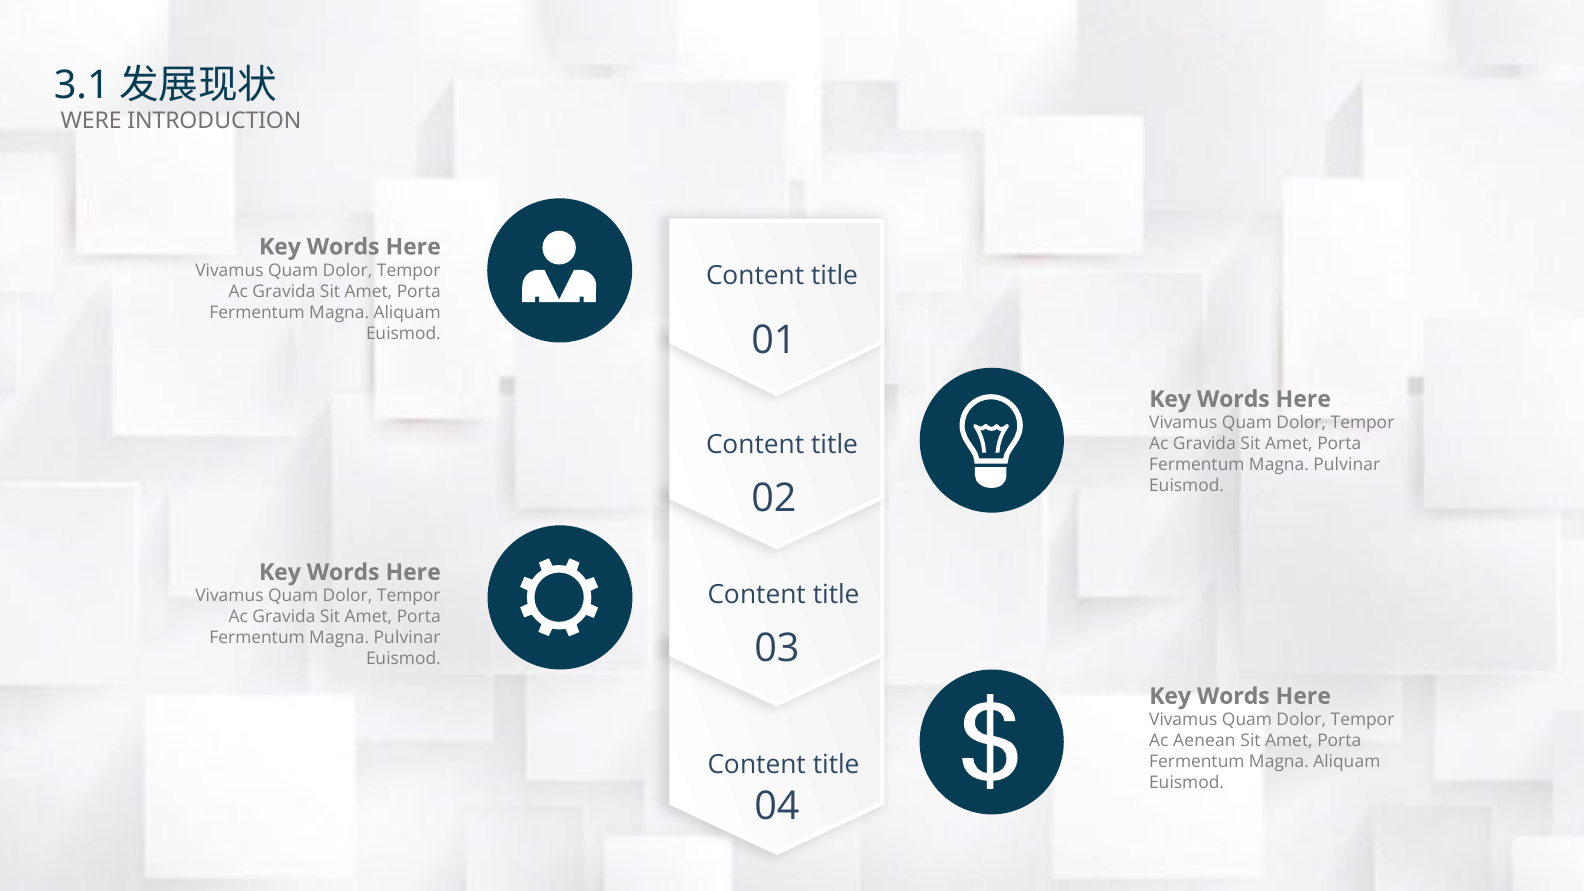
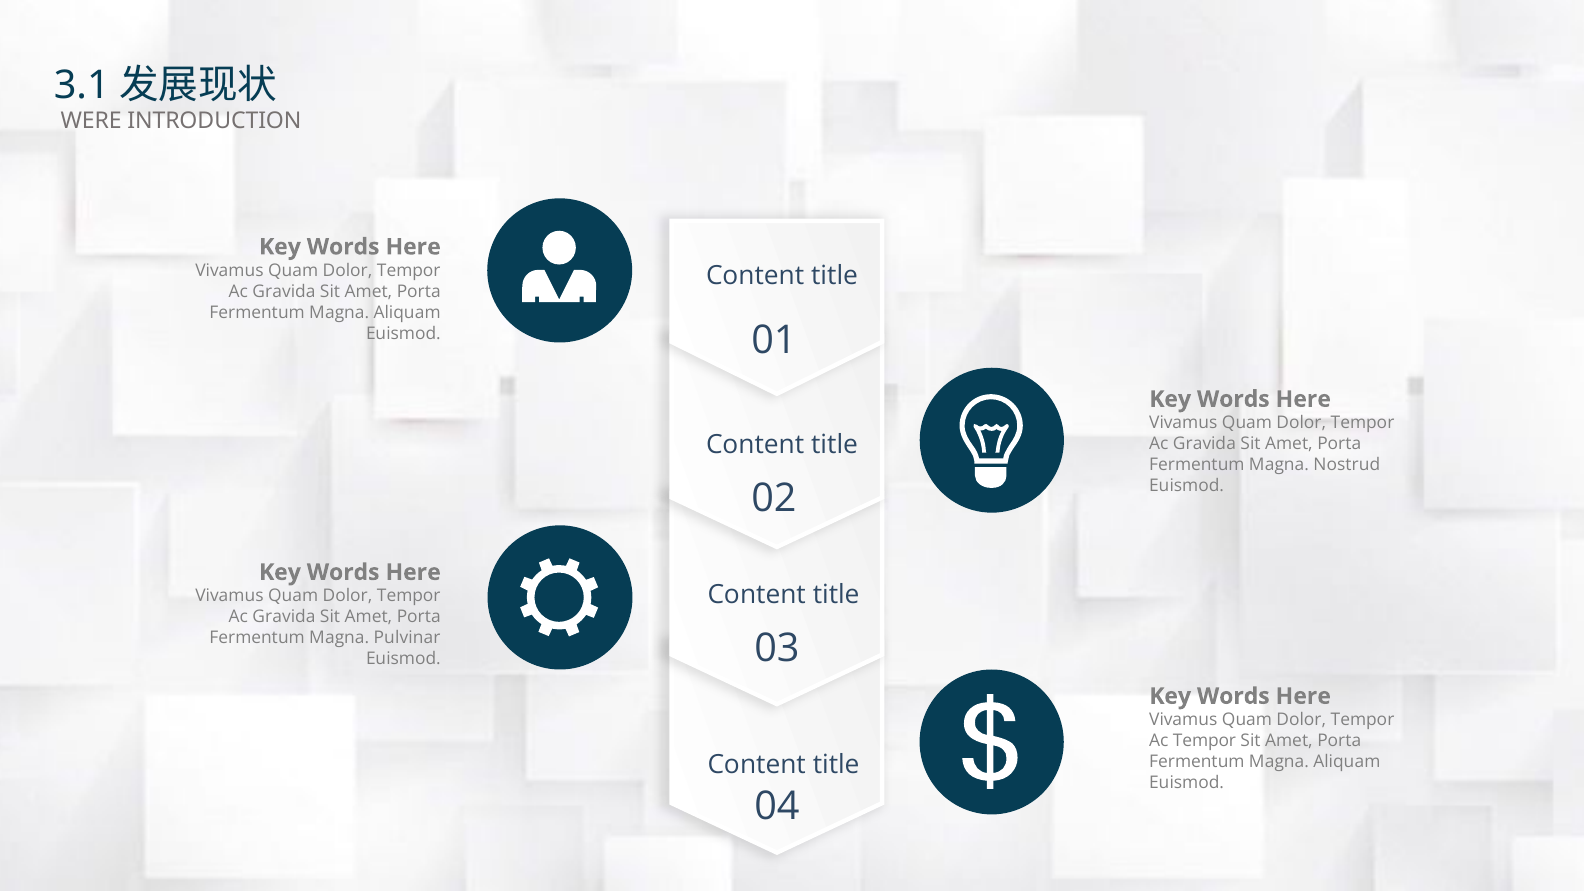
Pulvinar: Pulvinar -> Nostrud (1347, 465)
Ac Aenean: Aenean -> Tempor (1204, 741)
